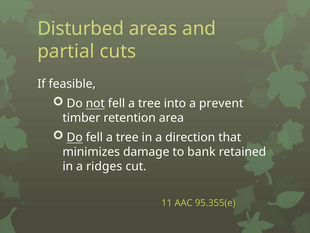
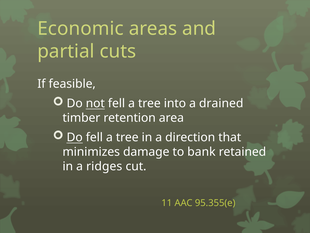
Disturbed: Disturbed -> Economic (81, 29)
prevent: prevent -> drained (221, 103)
